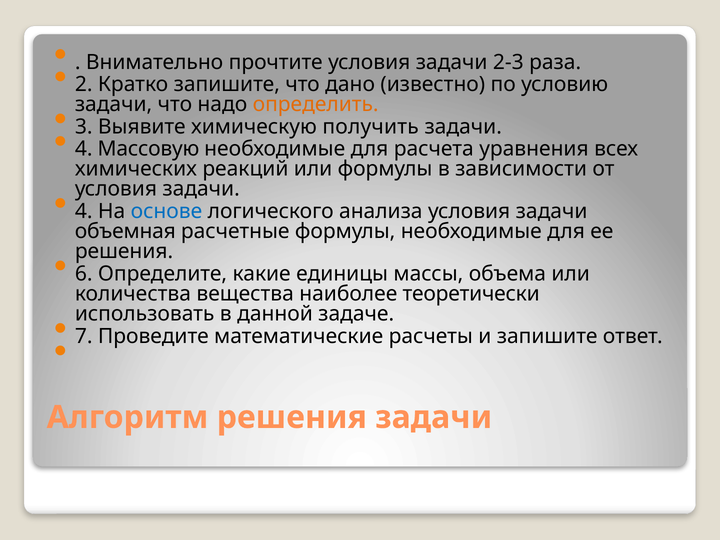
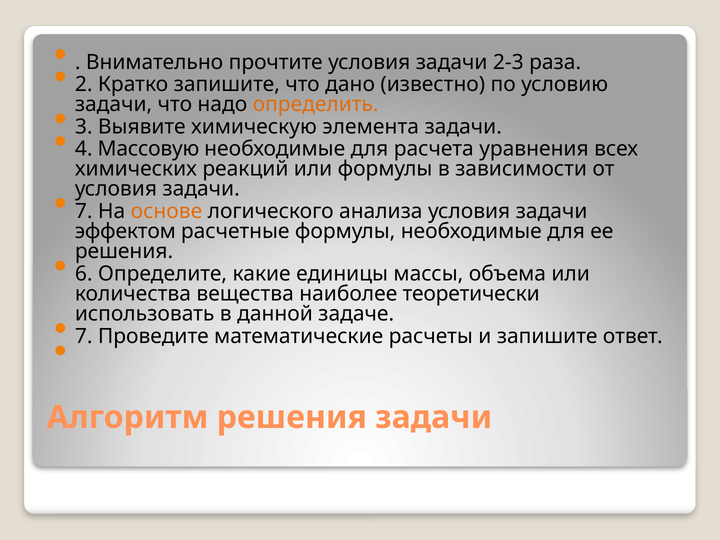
получить: получить -> элемента (371, 127)
4: 4 -> 7 (84, 211)
основе colour: blue -> orange (166, 211)
объемная: объемная -> эффектом (125, 231)
